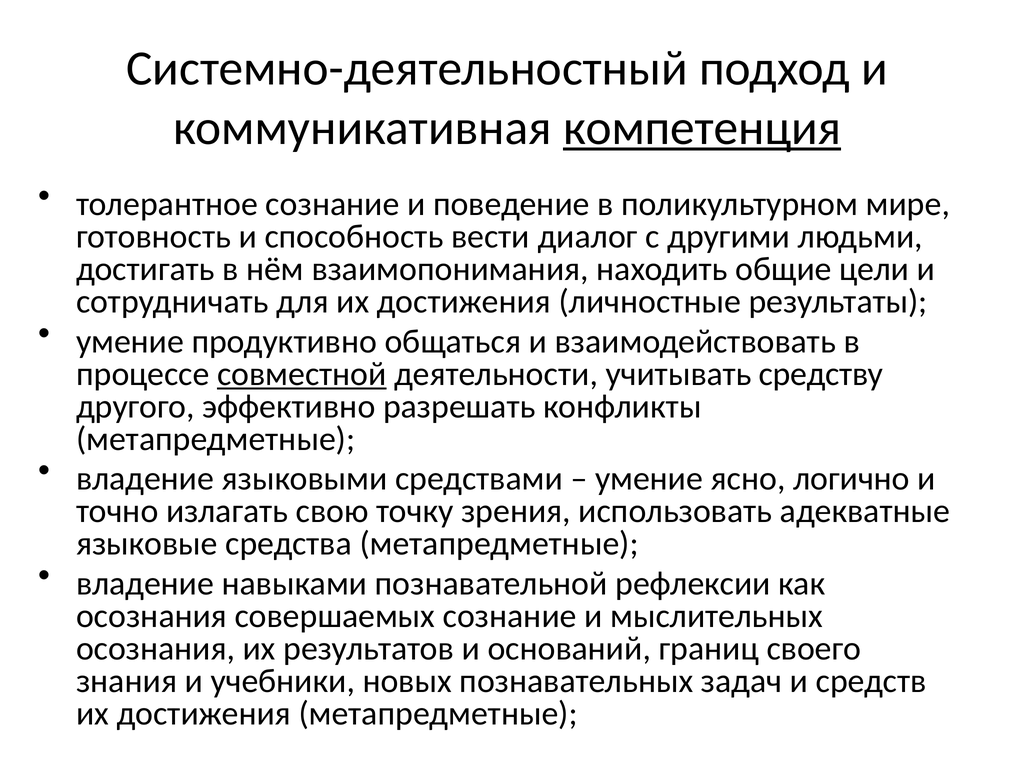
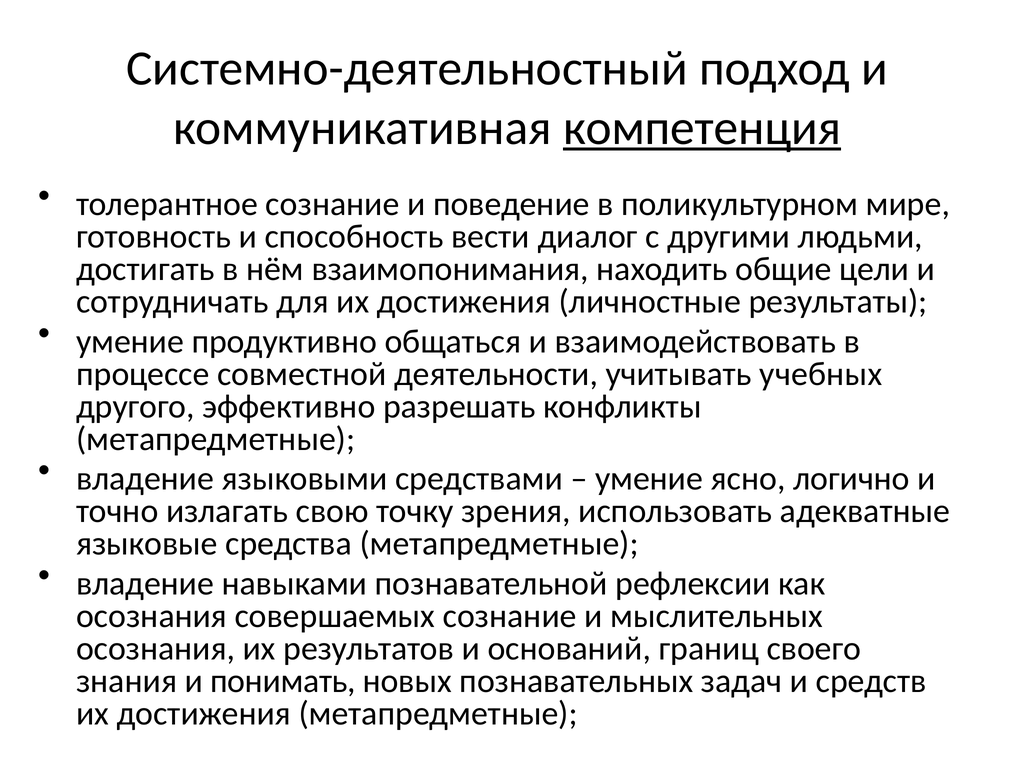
совместной underline: present -> none (302, 374)
средству: средству -> учебных (821, 374)
учебники: учебники -> понимать (283, 680)
